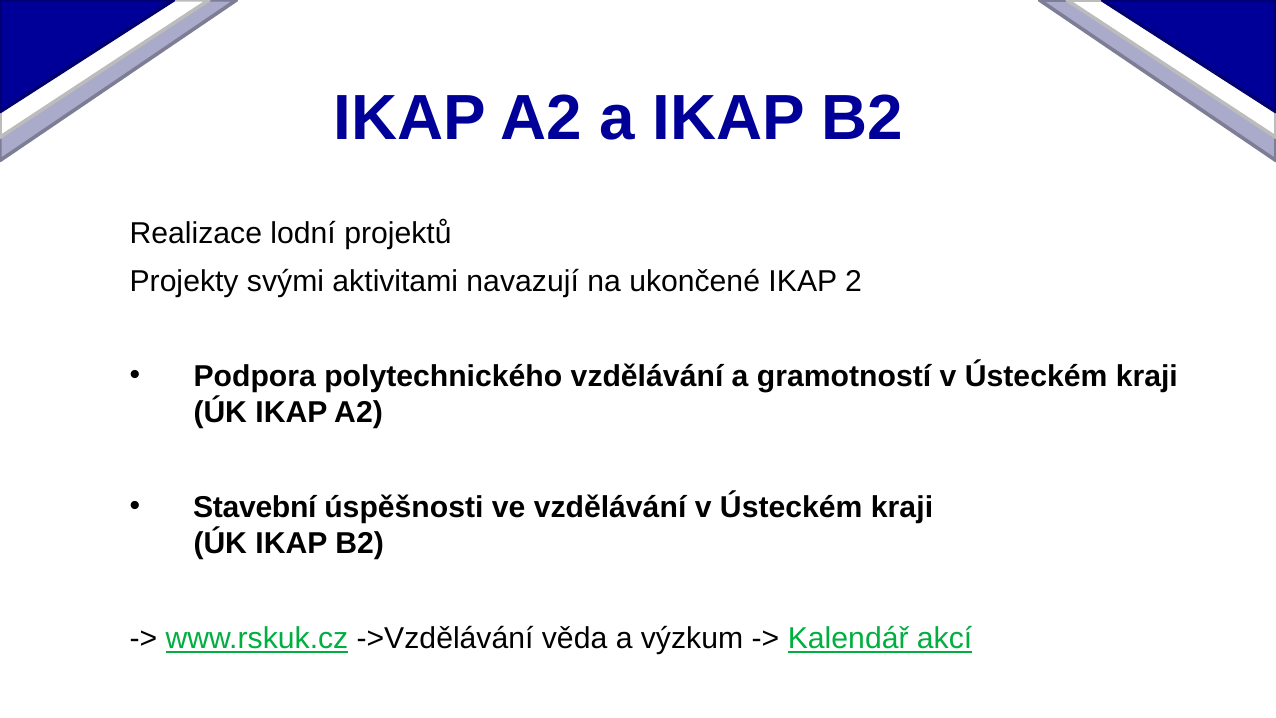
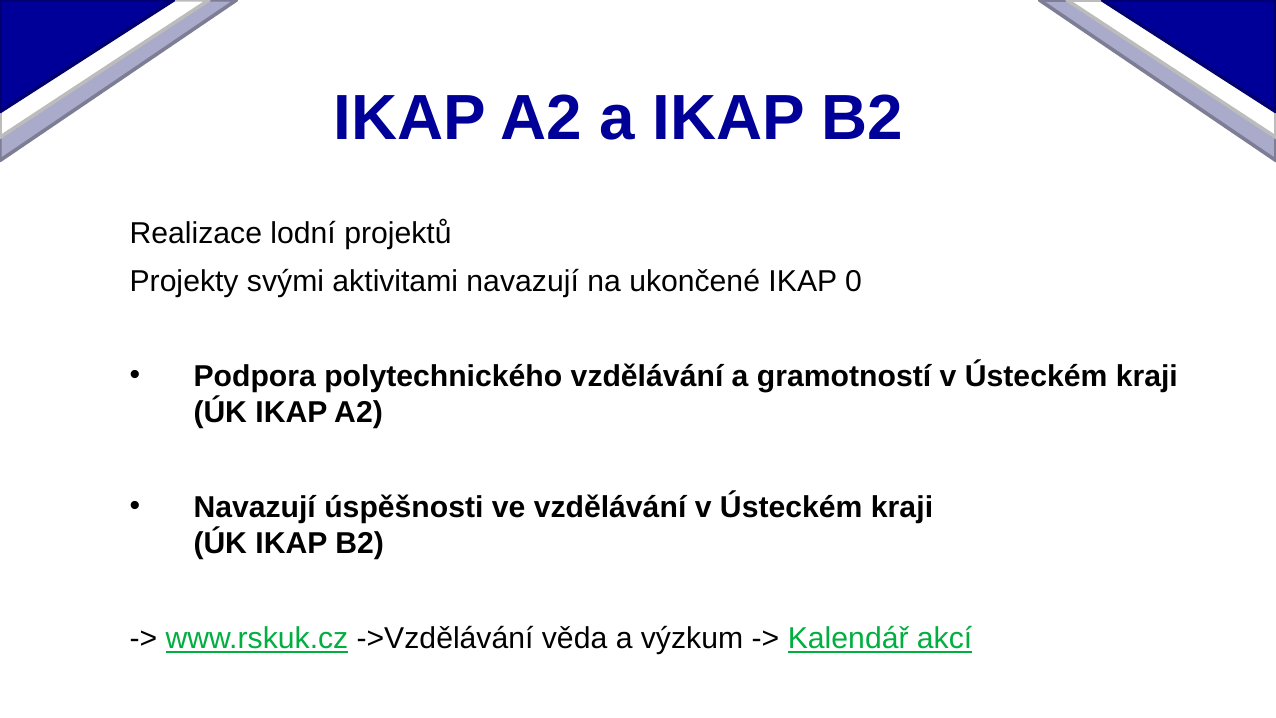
2: 2 -> 0 (853, 281)
Stavební: Stavební -> Navazují (255, 507)
